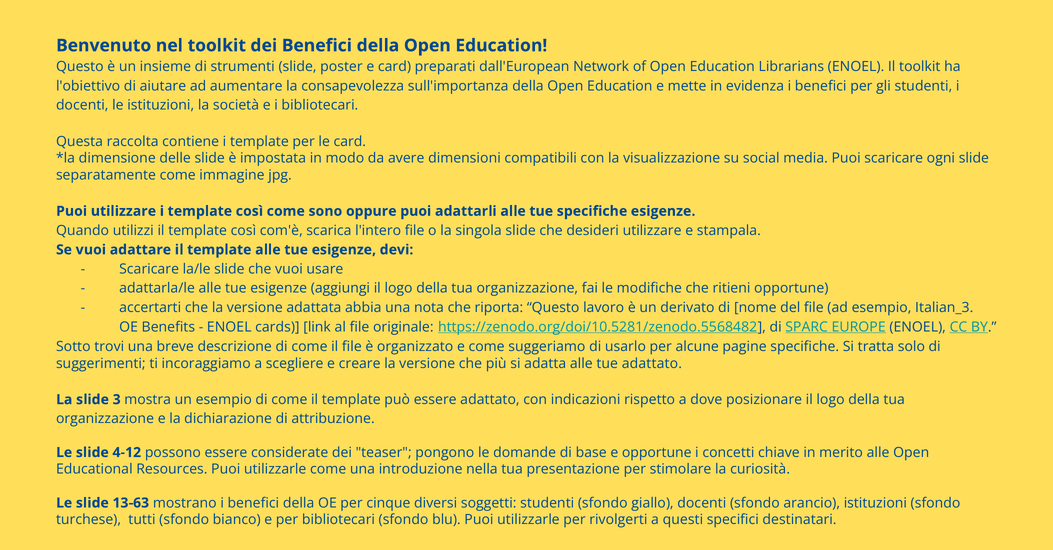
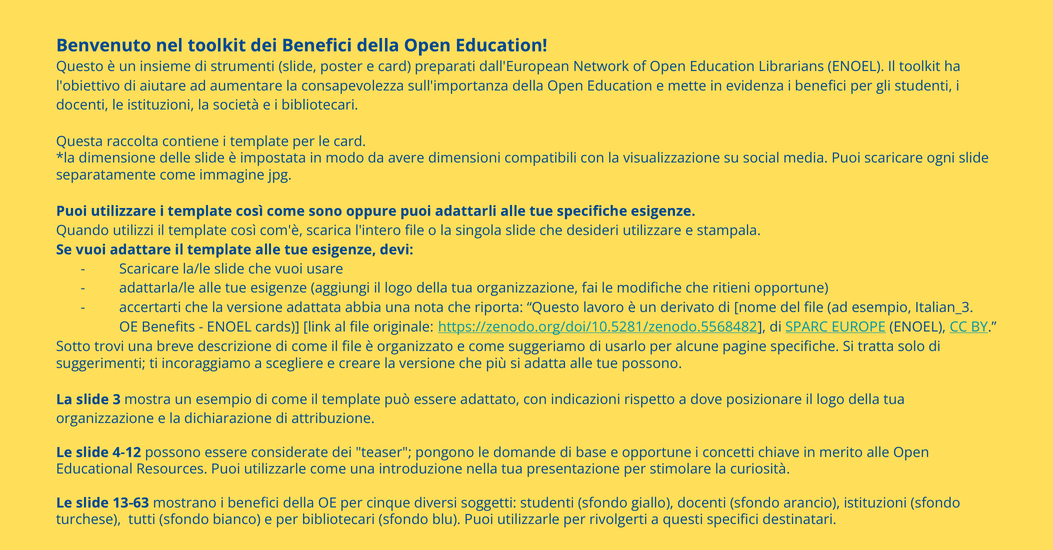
tue adattato: adattato -> possono (652, 364)
